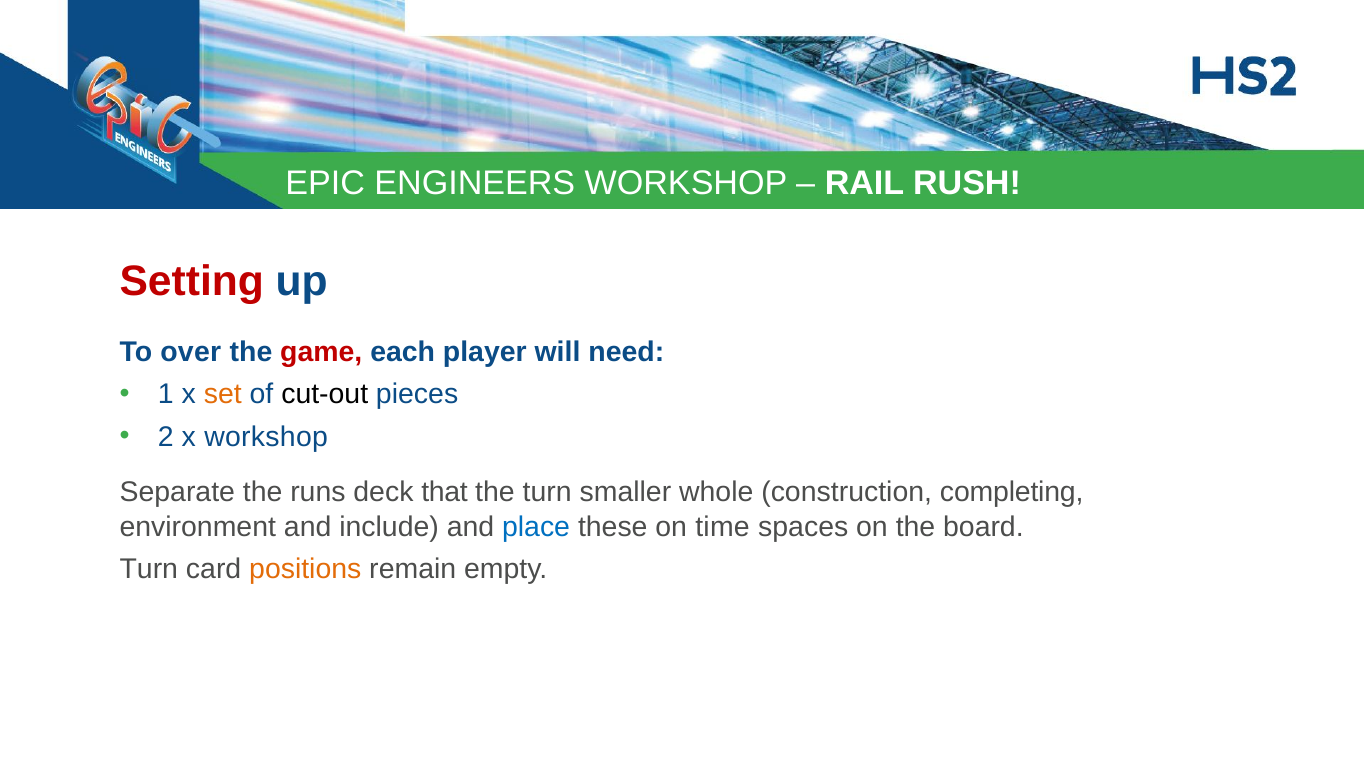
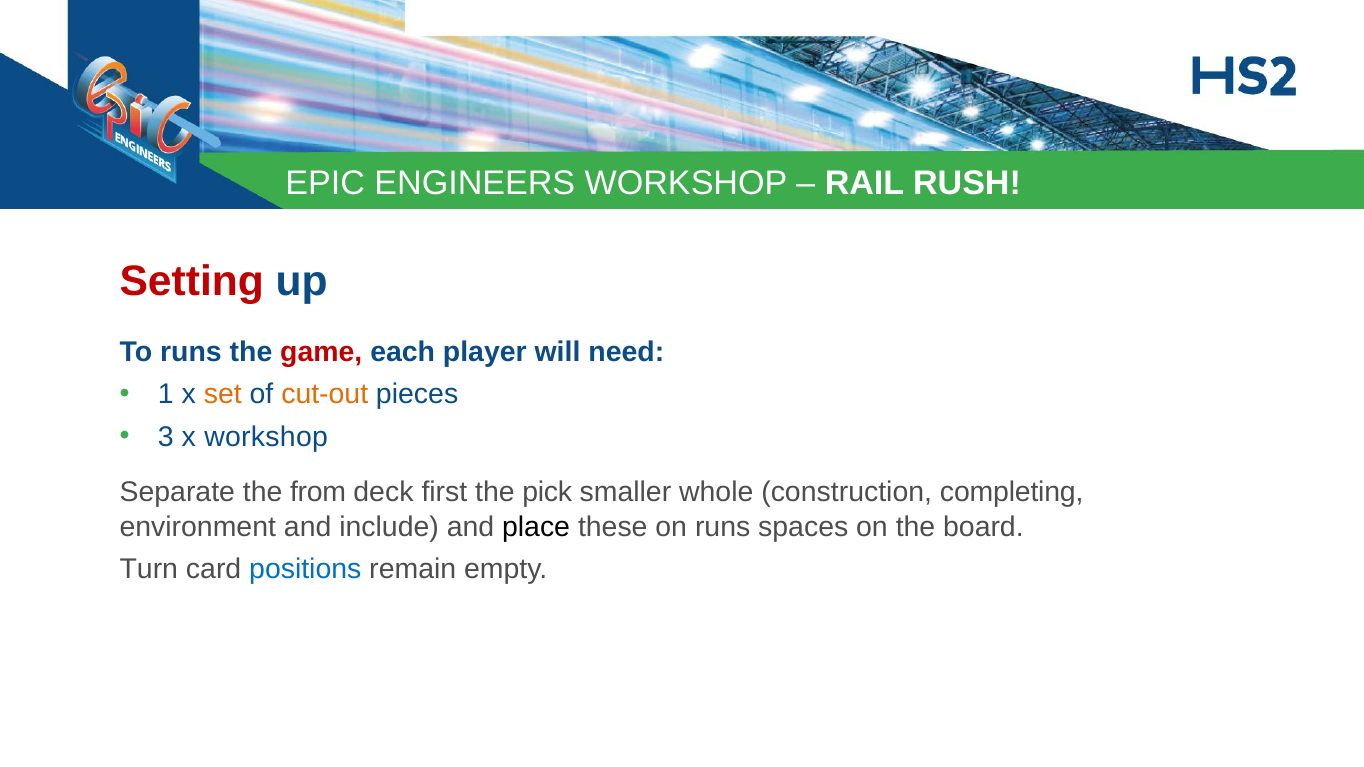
To over: over -> runs (191, 352)
cut-out colour: black -> orange (325, 395)
2: 2 -> 3 (166, 437)
runs: runs -> from (318, 493)
that: that -> first (444, 493)
the turn: turn -> pick (547, 493)
place colour: blue -> black (536, 527)
on time: time -> runs (723, 527)
positions colour: orange -> blue (305, 569)
